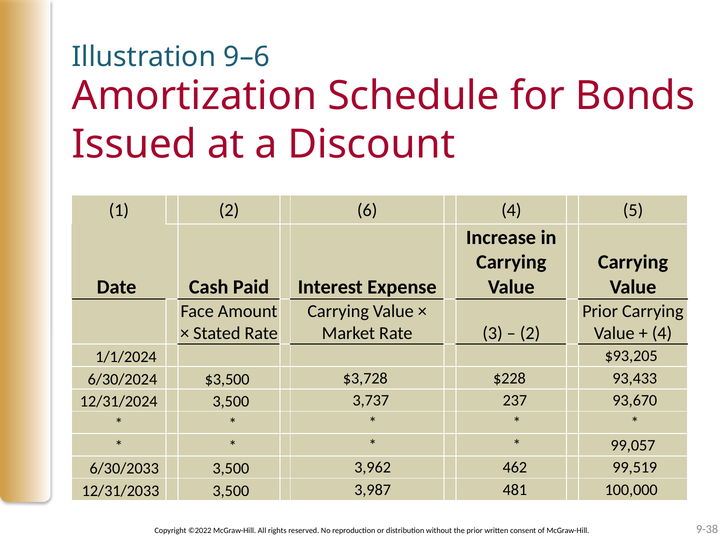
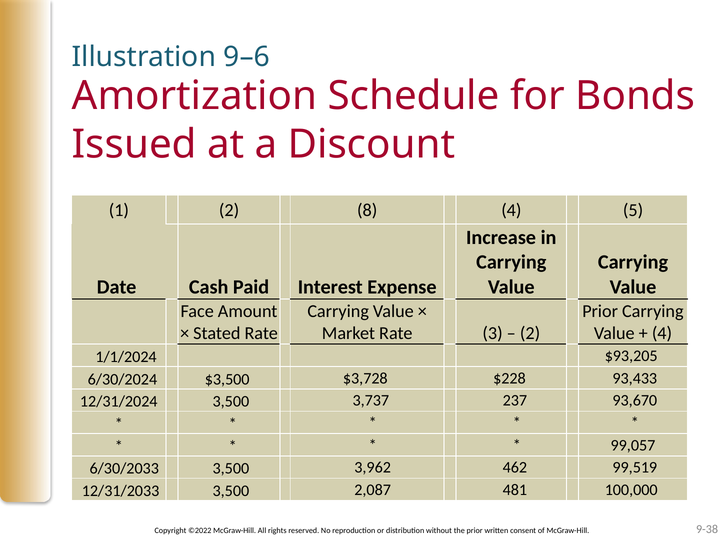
6: 6 -> 8 (367, 210)
3,987: 3,987 -> 2,087 (373, 490)
